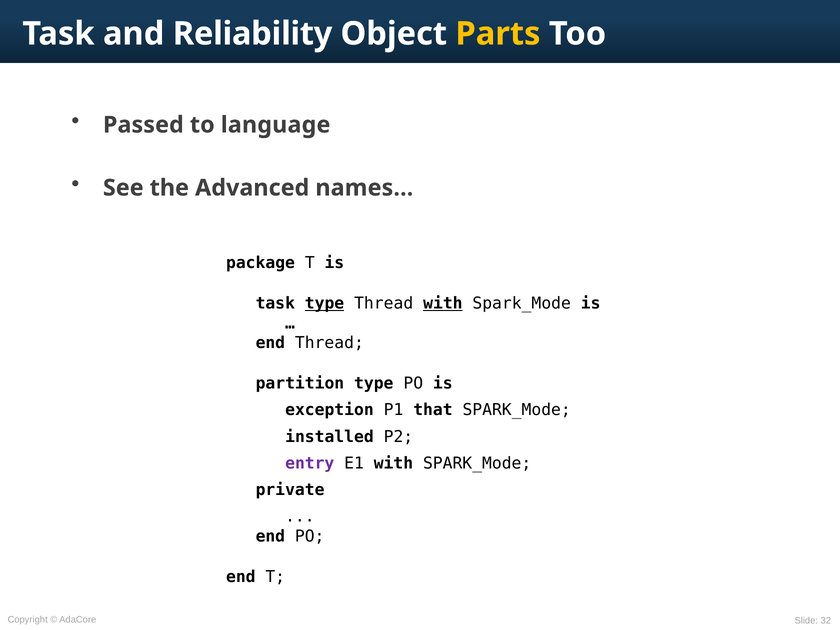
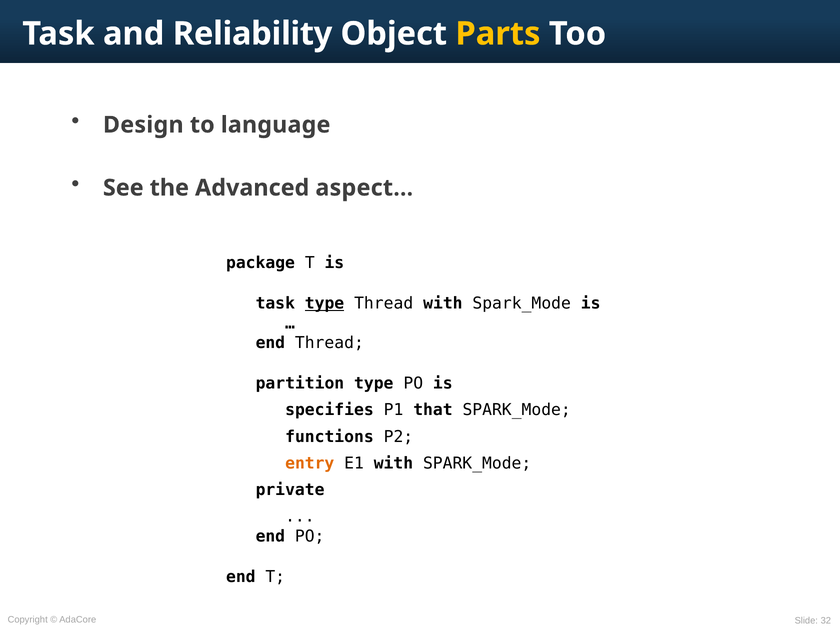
Passed: Passed -> Design (143, 125)
names…: names… -> aspect… (364, 188)
with underline: present -> none (443, 304)
exception: exception -> specifies (329, 410)
installed: installed -> functions (329, 437)
entry colour: purple -> orange (310, 463)
